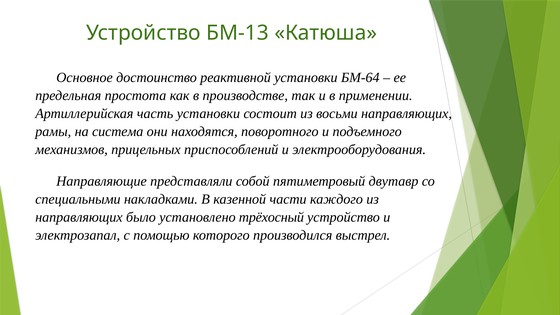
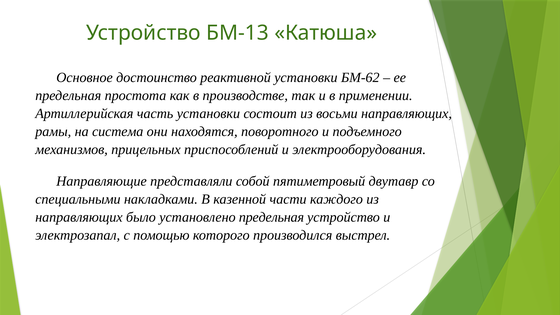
БМ-64: БМ-64 -> БМ-62 (360, 78)
установлено трёхосный: трёхосный -> предельная (271, 217)
